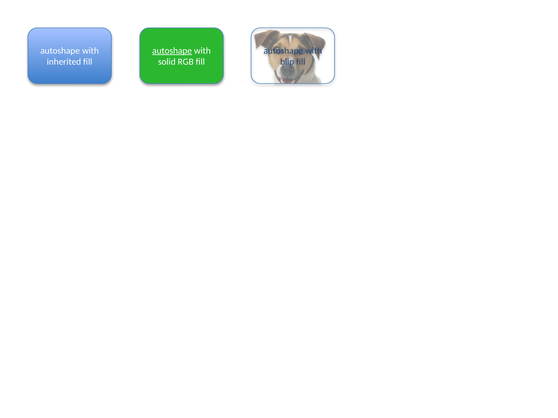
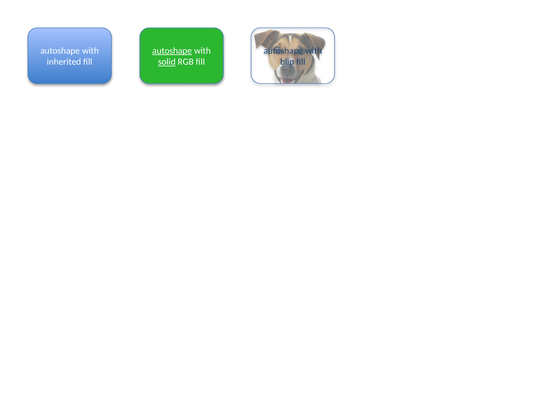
solid underline: none -> present (167, 62)
